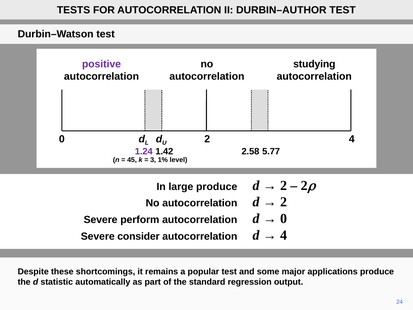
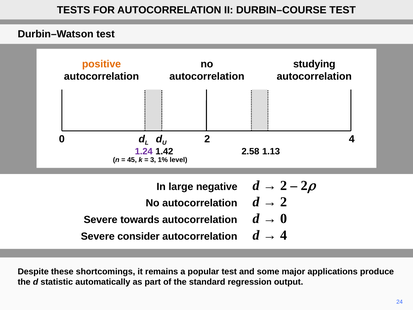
DURBIN–AUTHOR: DURBIN–AUTHOR -> DURBIN–COURSE (281, 10)
positive colour: purple -> orange (102, 64)
5.77: 5.77 -> 1.13 (271, 151)
large produce: produce -> negative (217, 187)
perform: perform -> towards (140, 220)
